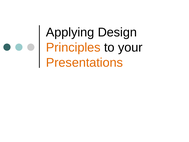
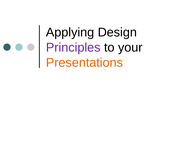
Principles colour: orange -> purple (73, 47)
